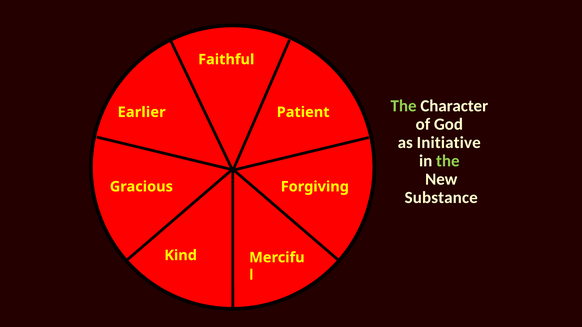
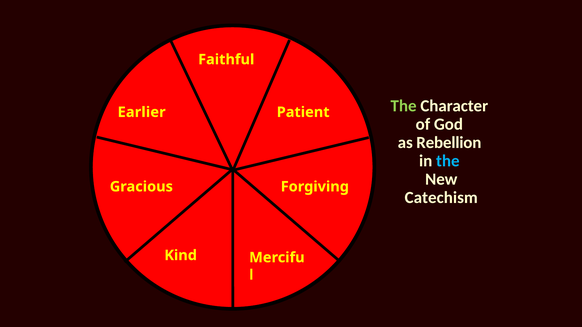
Initiative: Initiative -> Rebellion (449, 143)
the colour: light green -> light blue (448, 161)
Substance: Substance -> Catechism (441, 198)
